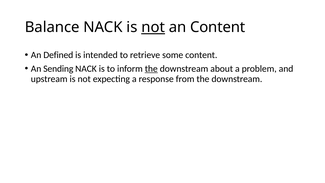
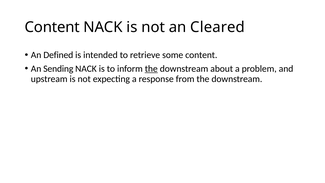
Balance: Balance -> Content (52, 27)
not underline: present -> none (153, 27)
an Content: Content -> Cleared (218, 27)
